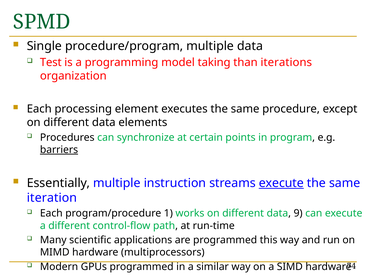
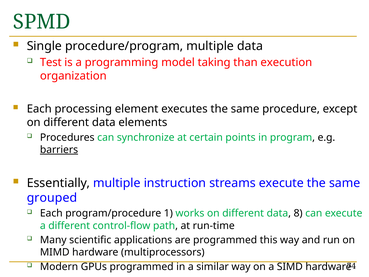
iterations: iterations -> execution (286, 62)
execute underline: present -> none (281, 183)
iteration: iteration -> grouped (52, 198)
9: 9 -> 8 (298, 213)
